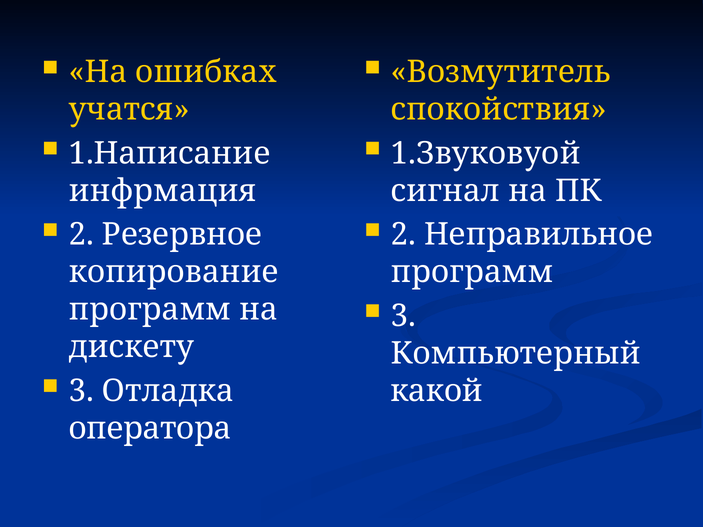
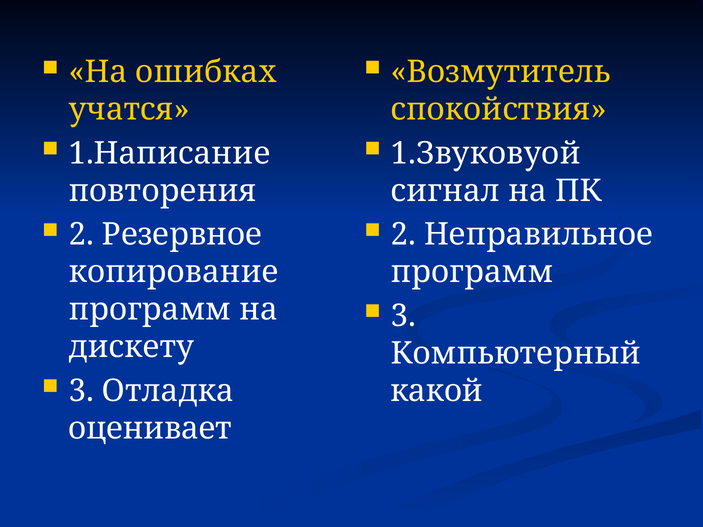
инфрмация: инфрмация -> повторения (163, 191)
оператора: оператора -> оценивает (150, 428)
